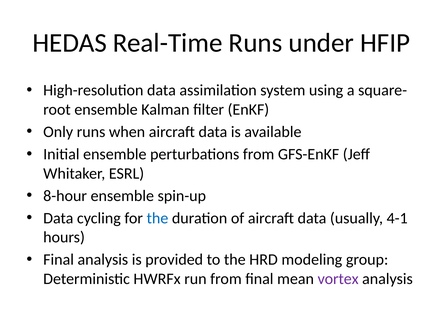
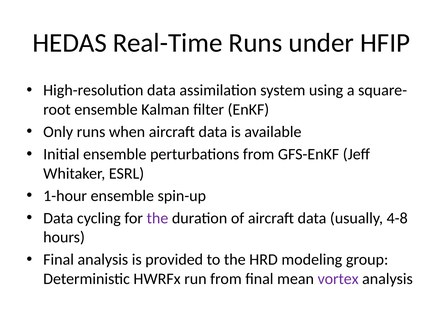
8-hour: 8-hour -> 1-hour (65, 196)
the colour: blue -> purple (157, 218)
4-1: 4-1 -> 4-8 (397, 218)
